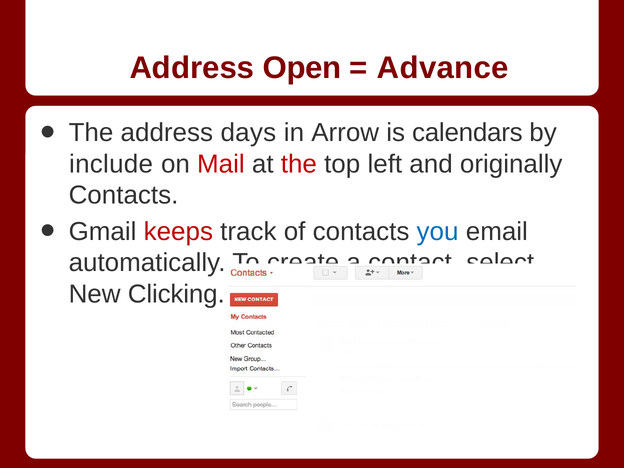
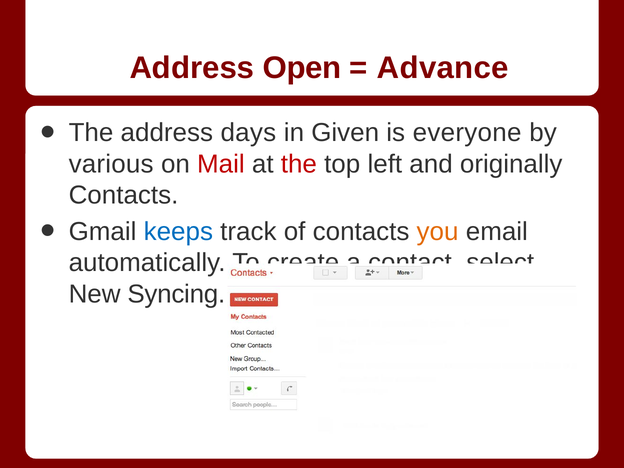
Arrow: Arrow -> Given (345, 133)
calendars: calendars -> everyone (467, 133)
include: include -> various (111, 164)
keeps colour: red -> blue (178, 232)
you colour: blue -> orange (438, 232)
Clicking: Clicking -> Syncing (176, 294)
